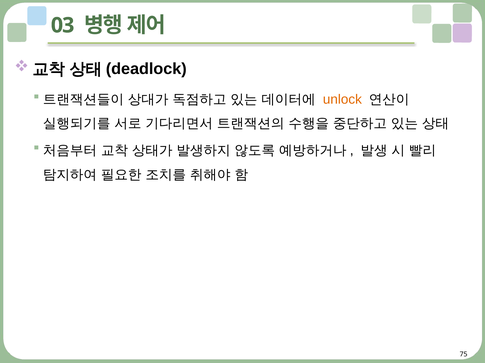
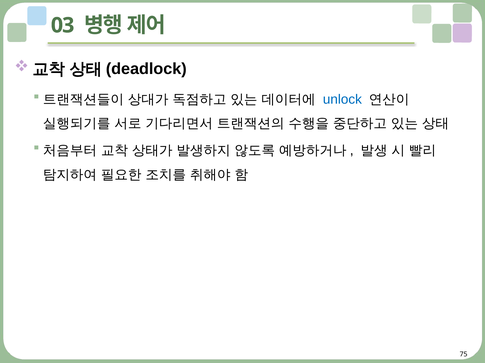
unlock colour: orange -> blue (342, 99)
